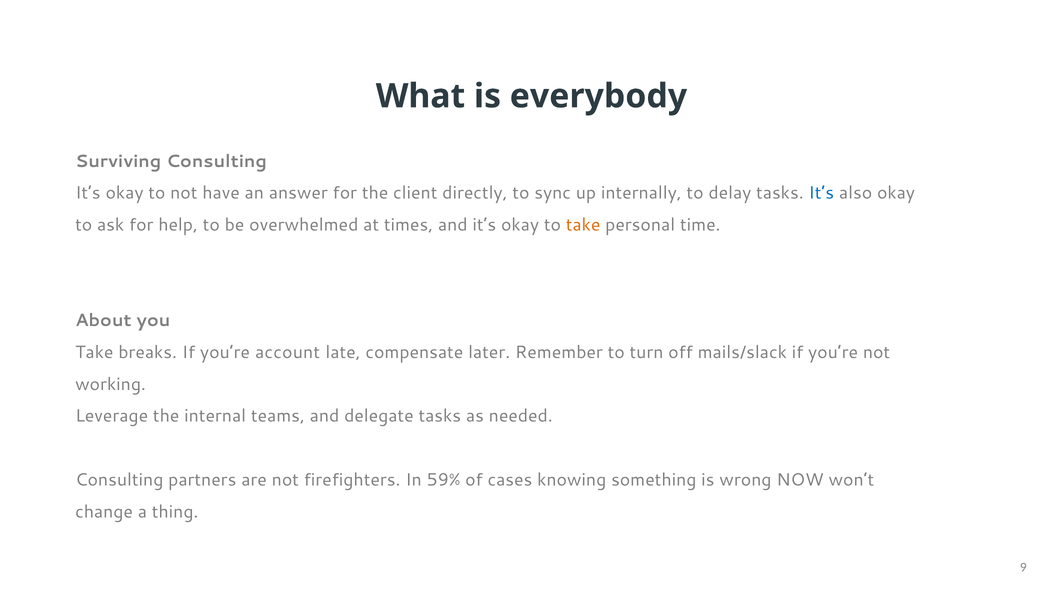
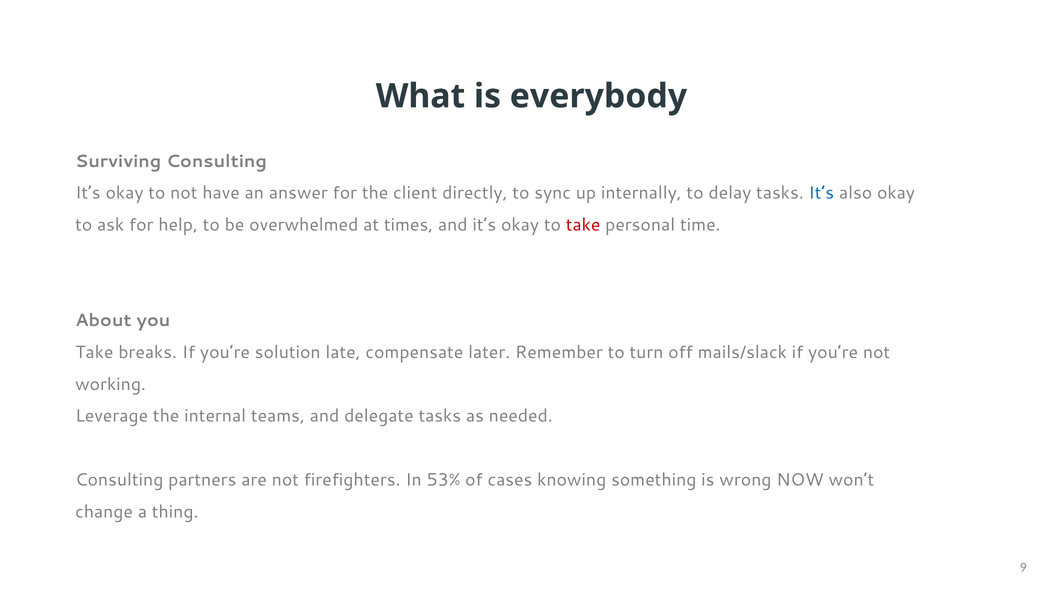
take colour: orange -> red (583, 225)
account: account -> solution (288, 352)
59%: 59% -> 53% (443, 480)
